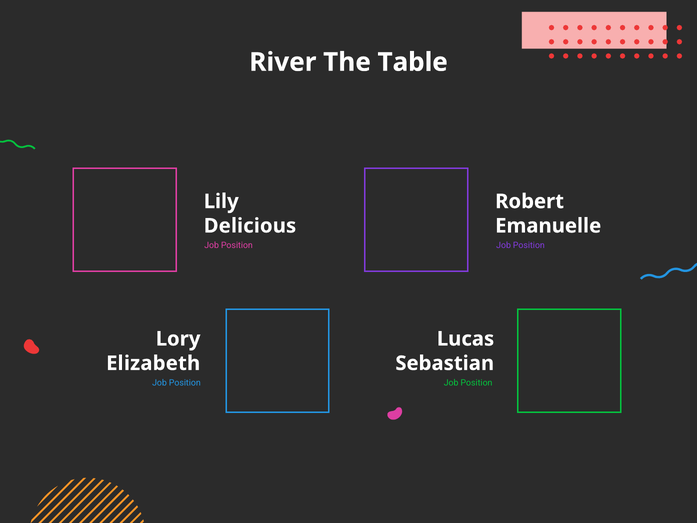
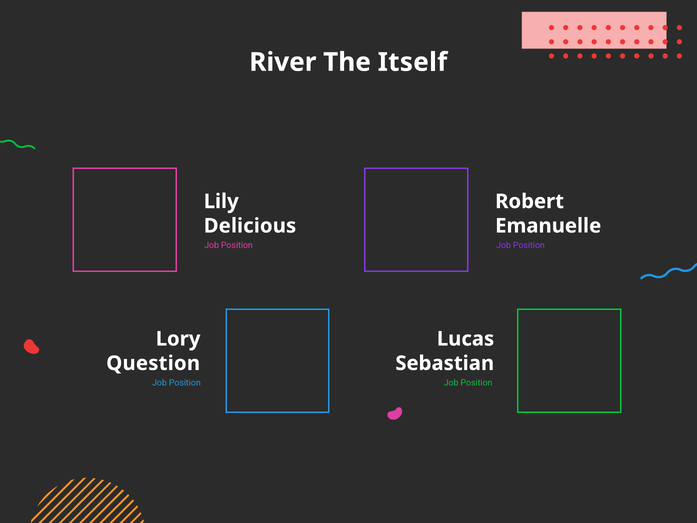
Table: Table -> Itself (413, 62)
Elizabeth: Elizabeth -> Question (153, 363)
